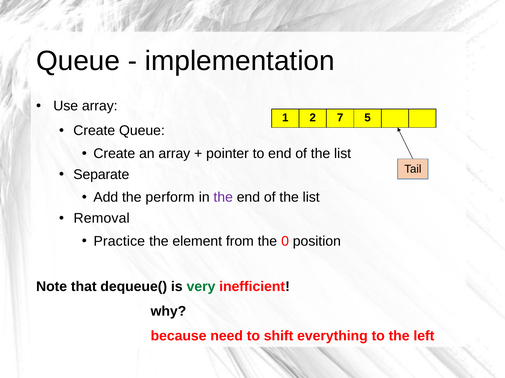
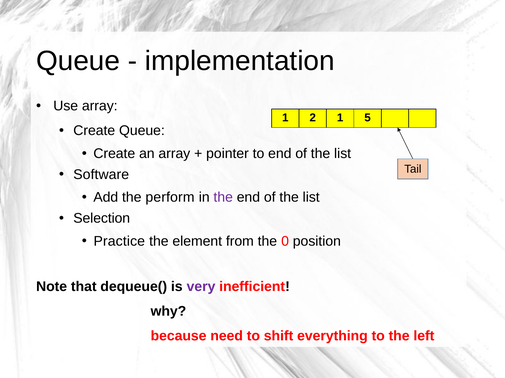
2 7: 7 -> 1 (340, 118)
Separate: Separate -> Software (101, 175)
Removal: Removal -> Selection (102, 219)
very colour: green -> purple (201, 287)
